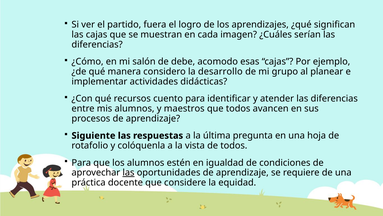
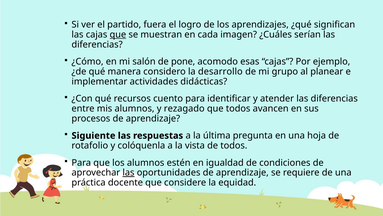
que underline: none -> present (118, 35)
debe: debe -> pone (183, 62)
maestros: maestros -> rezagado (184, 108)
